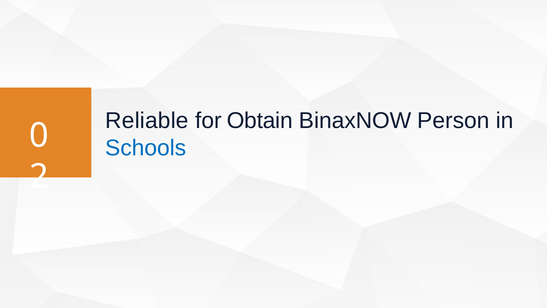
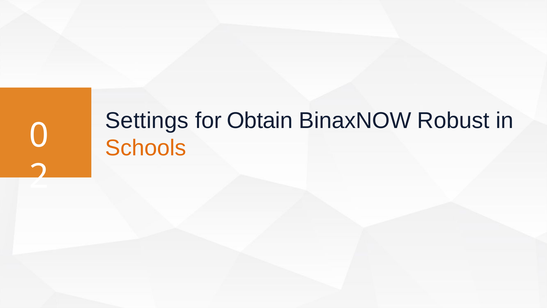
Reliable: Reliable -> Settings (147, 121)
Person: Person -> Robust (453, 121)
Schools colour: blue -> orange (146, 148)
